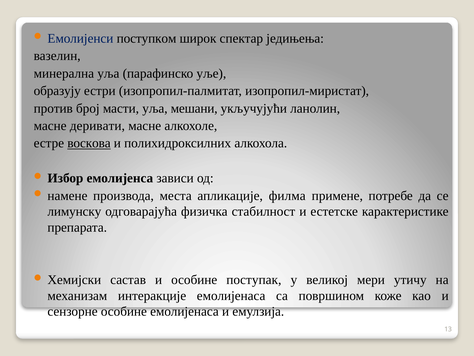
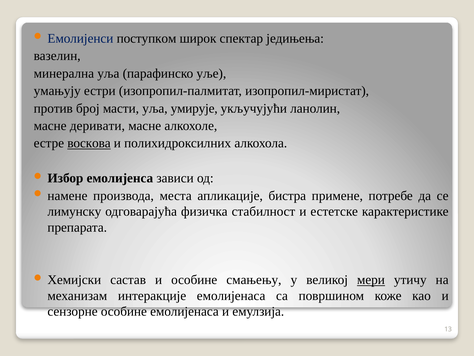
образују: образују -> умањују (57, 91)
мешани: мешани -> умирује (194, 108)
филма: филма -> бистра (287, 195)
поступак: поступак -> смањењу (254, 280)
мери underline: none -> present (371, 280)
